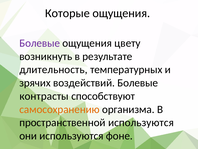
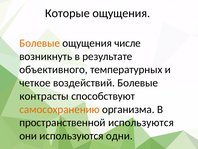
Болевые colour: purple -> orange (40, 43)
цвету: цвету -> числе (128, 43)
длительность: длительность -> объективного (53, 69)
зрячих: зрячих -> четкое (35, 83)
фоне: фоне -> одни (119, 135)
